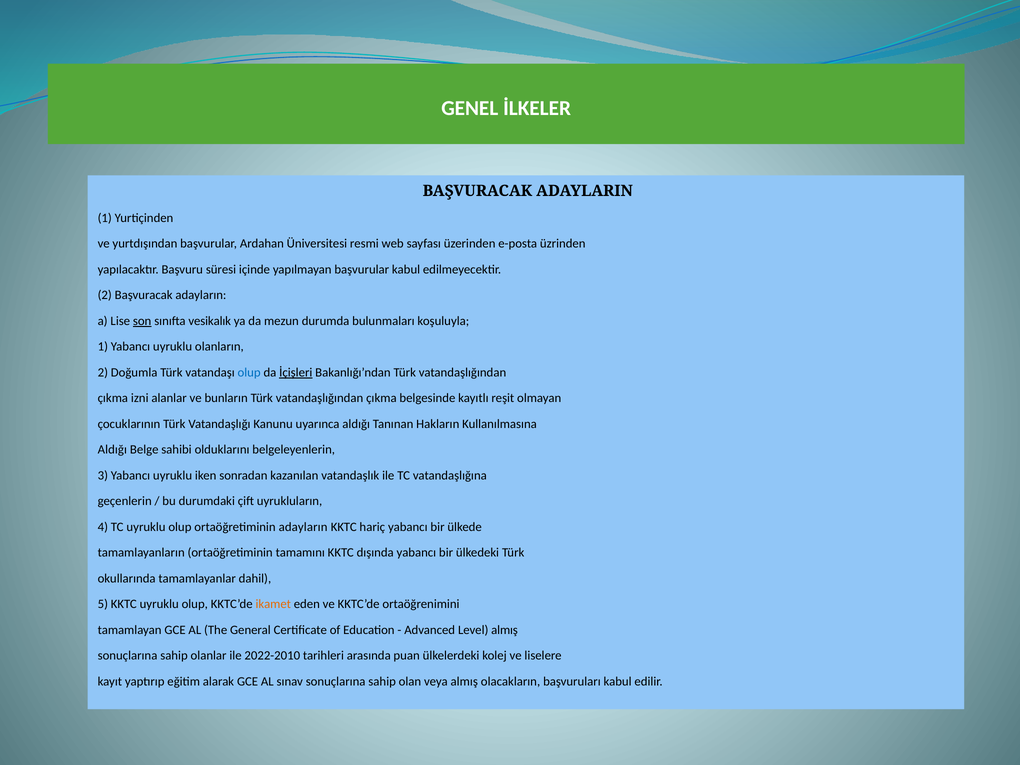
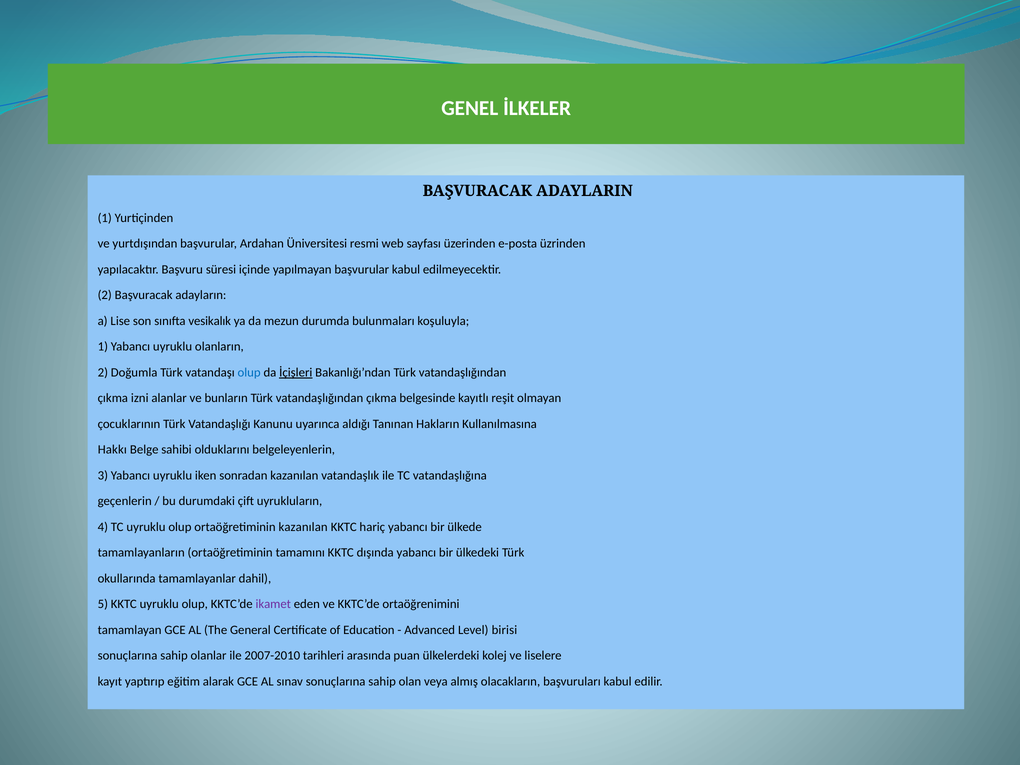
son underline: present -> none (142, 321)
Aldığı: Aldığı -> Hakkı (112, 450)
ortaöğretiminin adayların: adayların -> kazanılan (303, 527)
ikamet colour: orange -> purple (273, 604)
Level almış: almış -> birisi (504, 630)
2022-2010: 2022-2010 -> 2007-2010 (272, 656)
